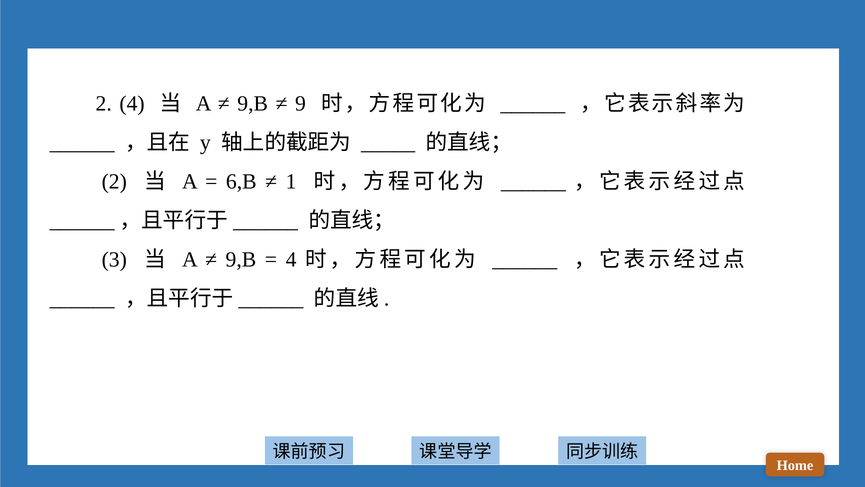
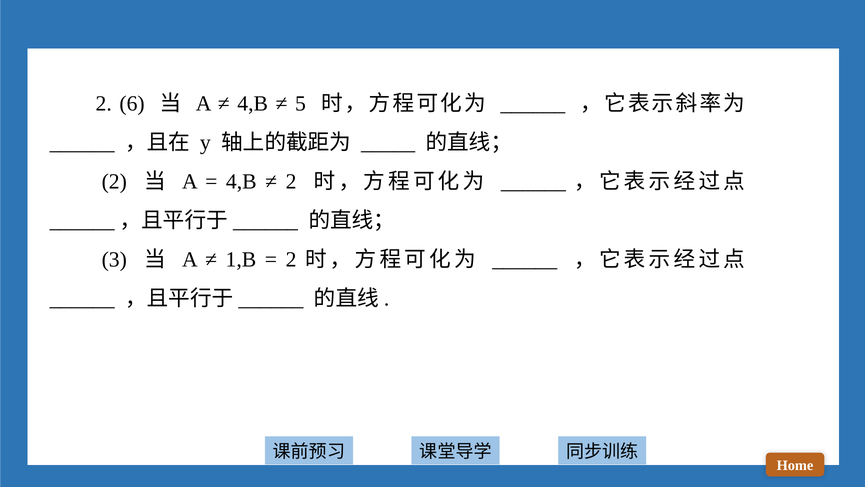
2 4: 4 -> 6 (132, 103)
9,B: 9,B -> 4,B (253, 103)
9: 9 -> 5 (300, 103)
6,B: 6,B -> 4,B (241, 181)
1: 1 -> 2 (291, 181)
9,B: 9,B -> 1,B (241, 259)
4: 4 -> 2 (291, 259)
